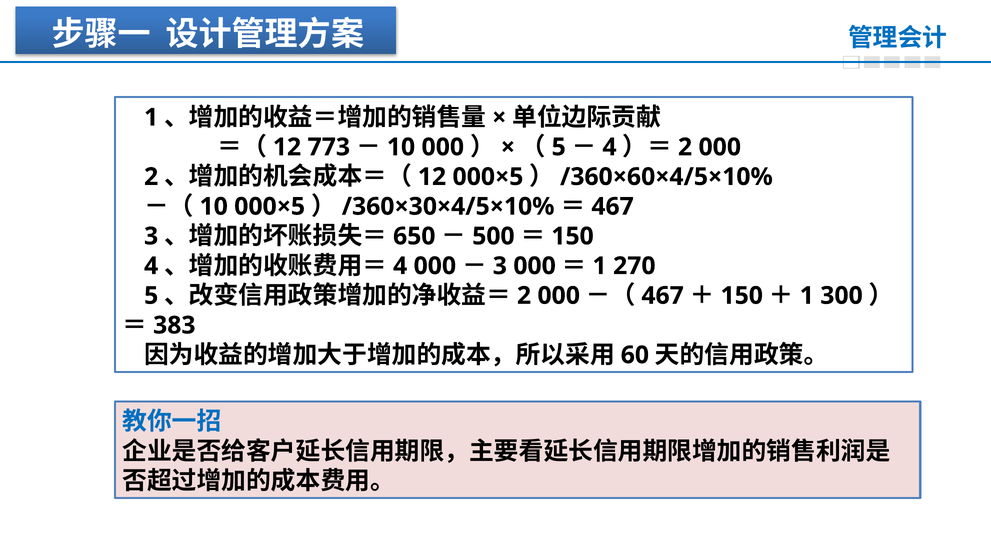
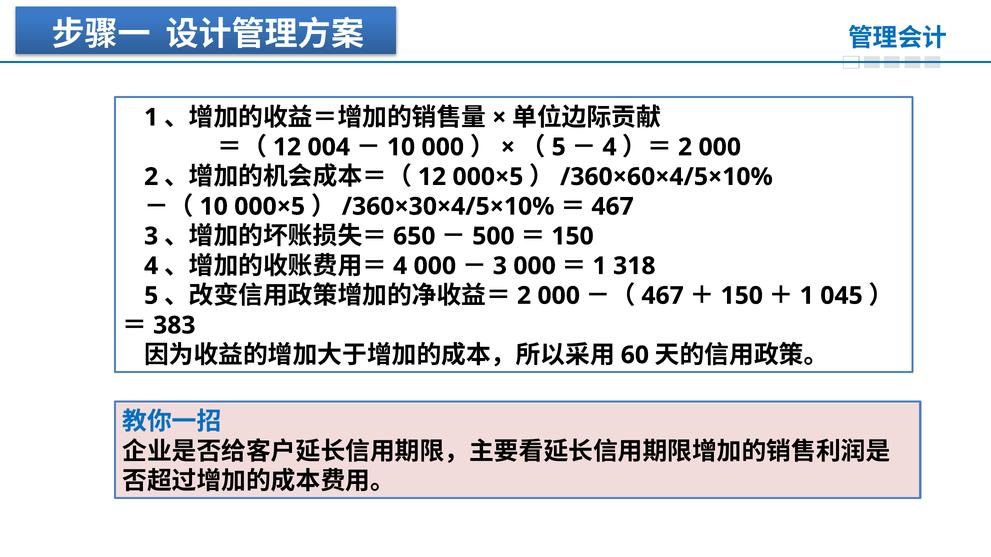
773: 773 -> 004 (329, 147)
270: 270 -> 318 (634, 266)
300: 300 -> 045 (842, 296)
